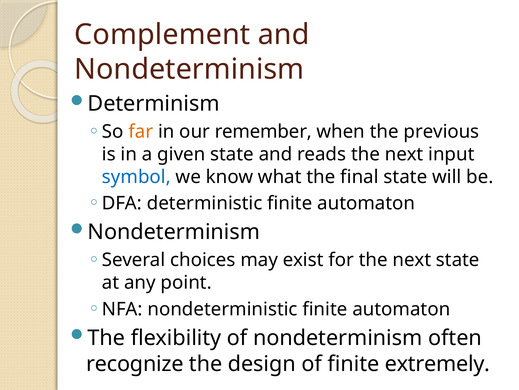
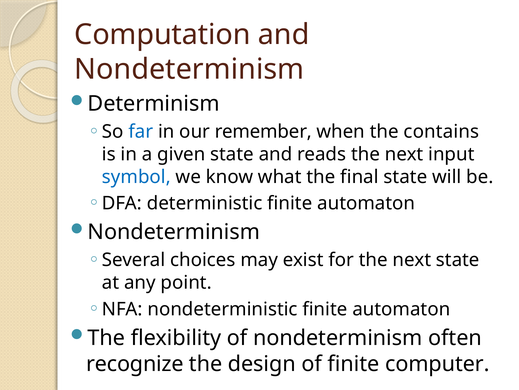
Complement: Complement -> Computation (162, 34)
far colour: orange -> blue (141, 132)
previous: previous -> contains (441, 132)
extremely: extremely -> computer (437, 363)
